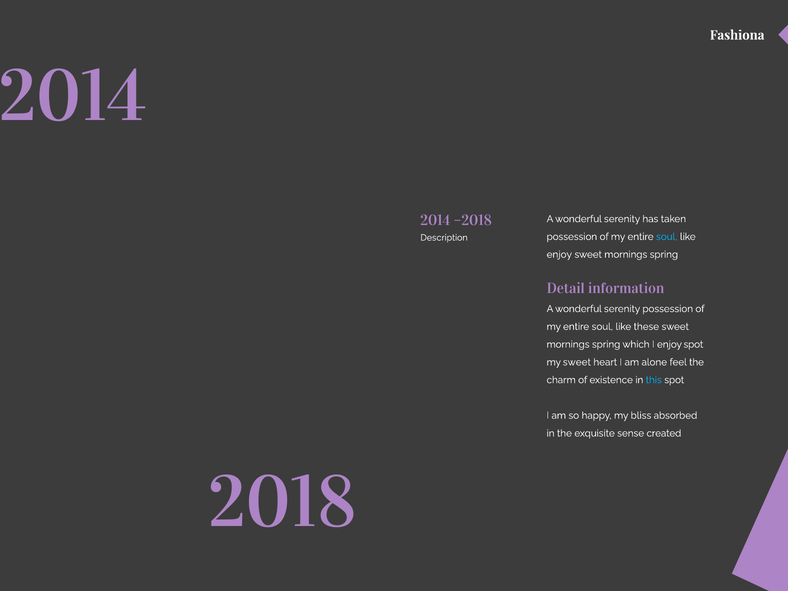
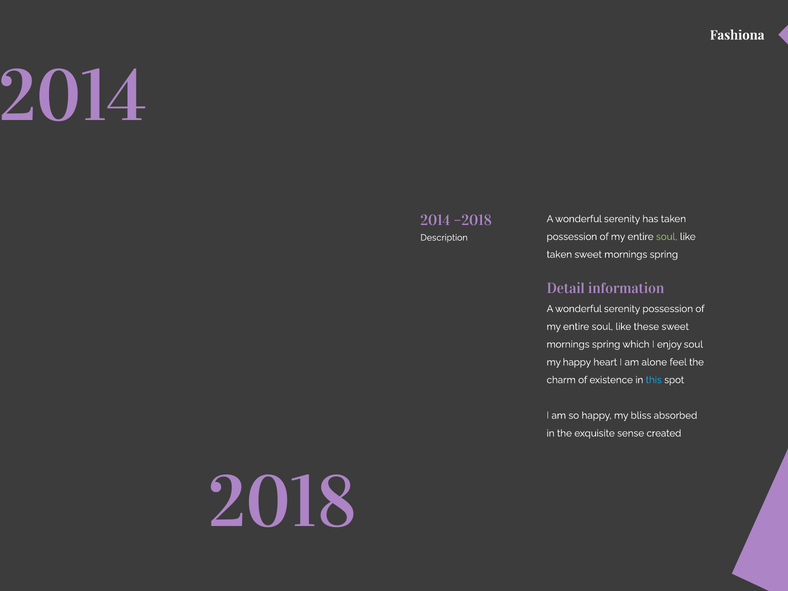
soul colour: light blue -> light green (667, 237)
enjoy: enjoy -> taken (559, 254)
enjoy spot: spot -> soul (693, 344)
my sweet: sweet -> happy (577, 362)
